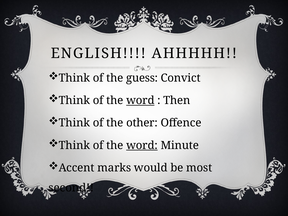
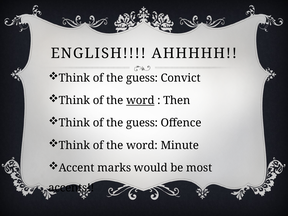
other: other -> guess (142, 123)
word underline: present -> none (142, 145)
second: second -> accents (71, 188)
